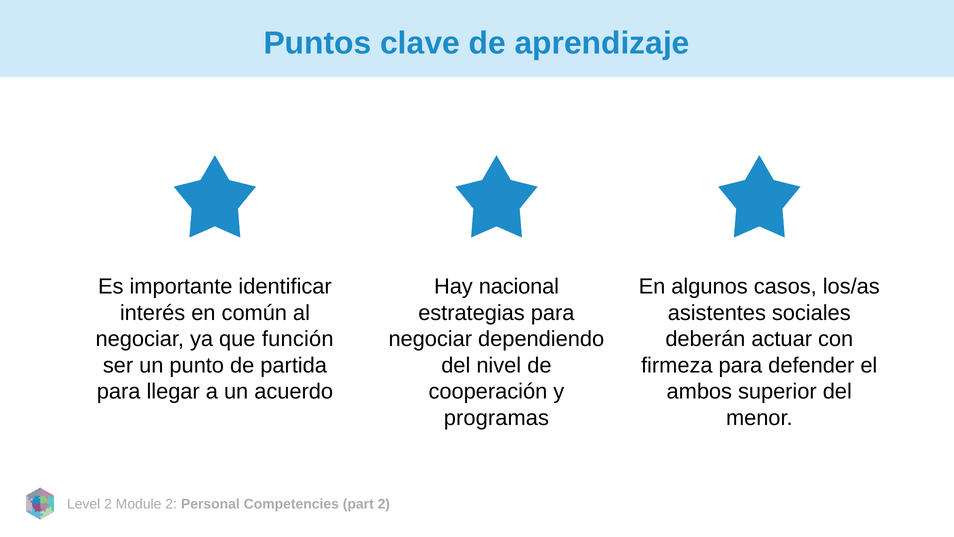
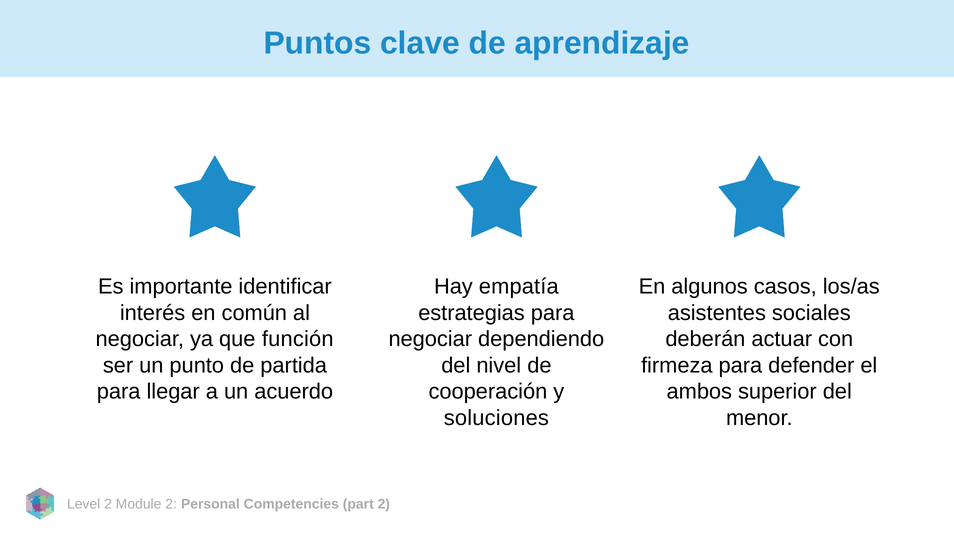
nacional: nacional -> empatía (519, 287)
programas: programas -> soluciones (496, 418)
